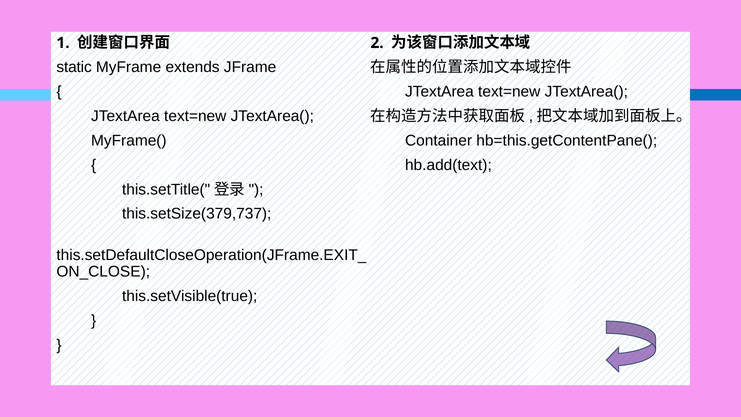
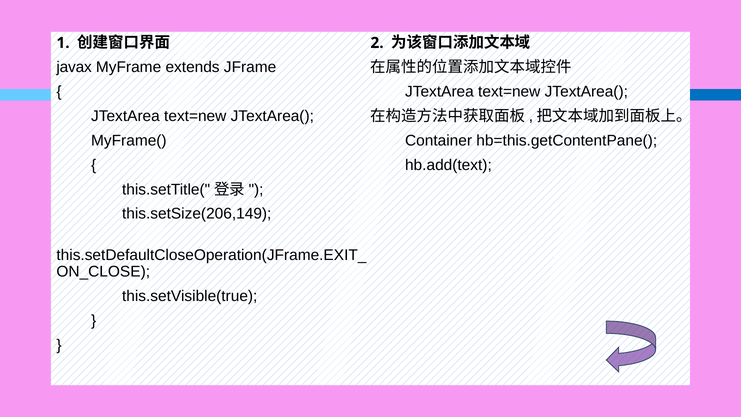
static: static -> javax (74, 67)
this.setSize(379,737: this.setSize(379,737 -> this.setSize(206,149 (197, 214)
